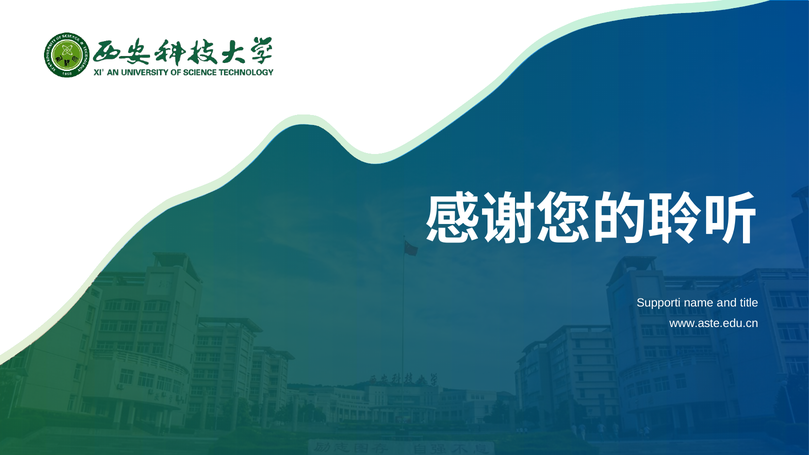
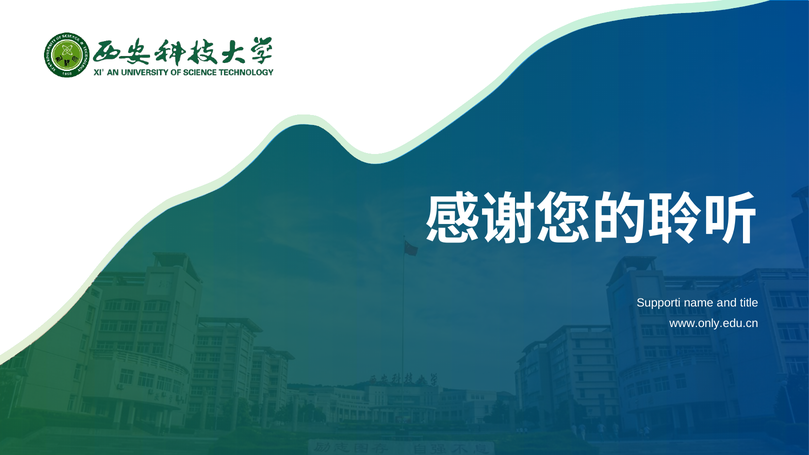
www.aste: www.aste -> www.only (696, 324)
